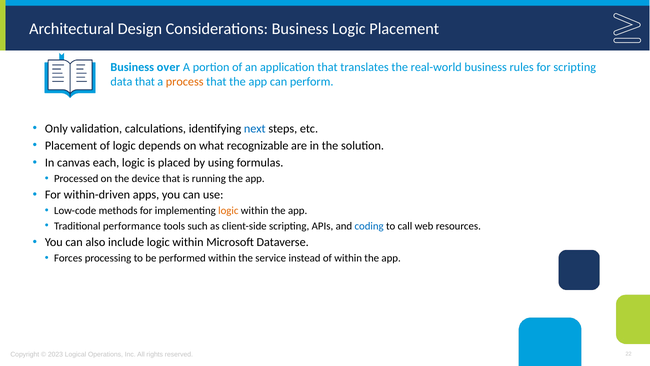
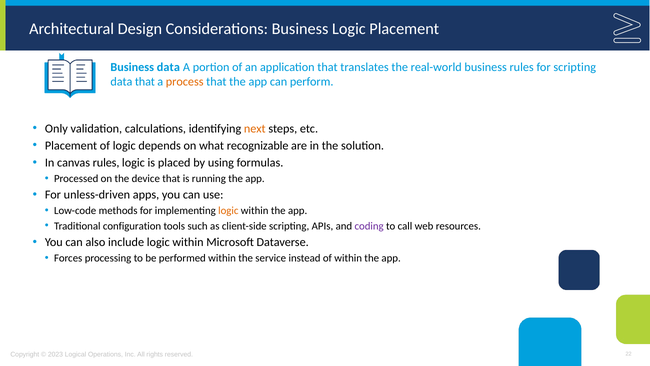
Business over: over -> data (168, 67)
next colour: blue -> orange (255, 128)
canvas each: each -> rules (106, 163)
within-driven: within-driven -> unless-driven (97, 195)
performance: performance -> configuration (132, 226)
coding colour: blue -> purple (369, 226)
